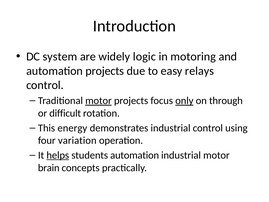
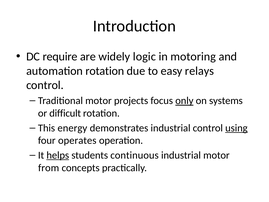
system: system -> require (60, 56)
automation projects: projects -> rotation (105, 71)
motor underline: present -> none (98, 101)
through: through -> systems (226, 101)
using underline: none -> present (236, 128)
variation: variation -> operates (77, 140)
students automation: automation -> continuous (135, 155)
brain: brain -> from (49, 168)
